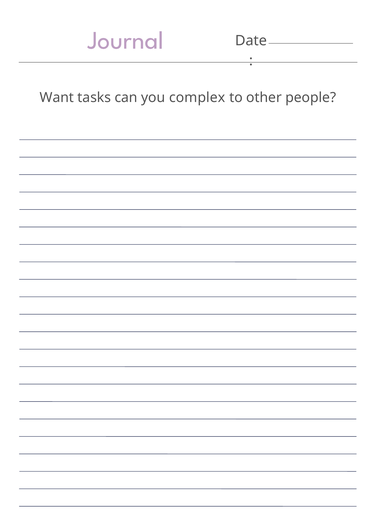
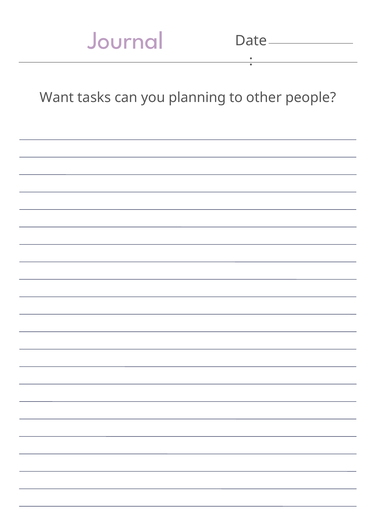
complex: complex -> planning (197, 98)
